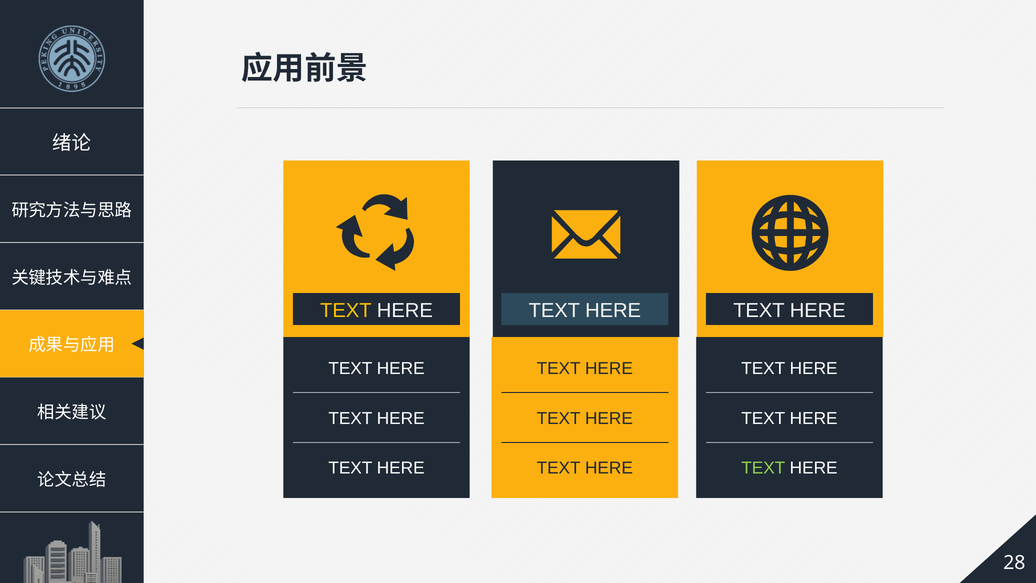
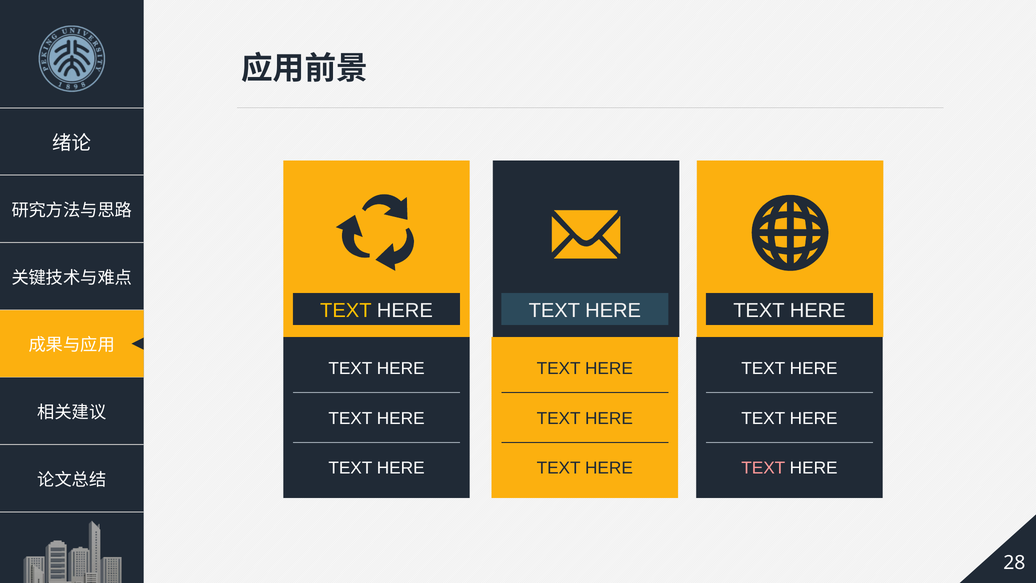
TEXT colour: light green -> pink (763, 468)
